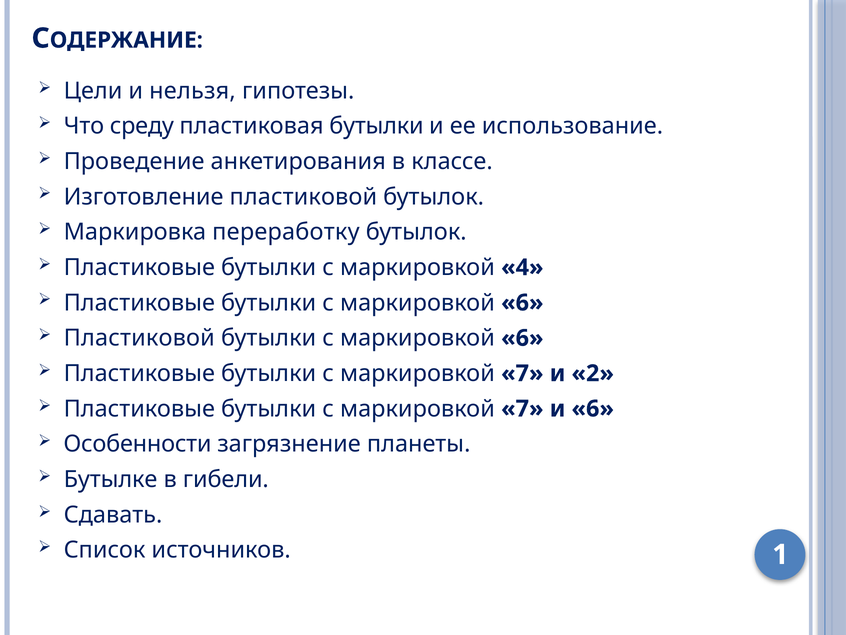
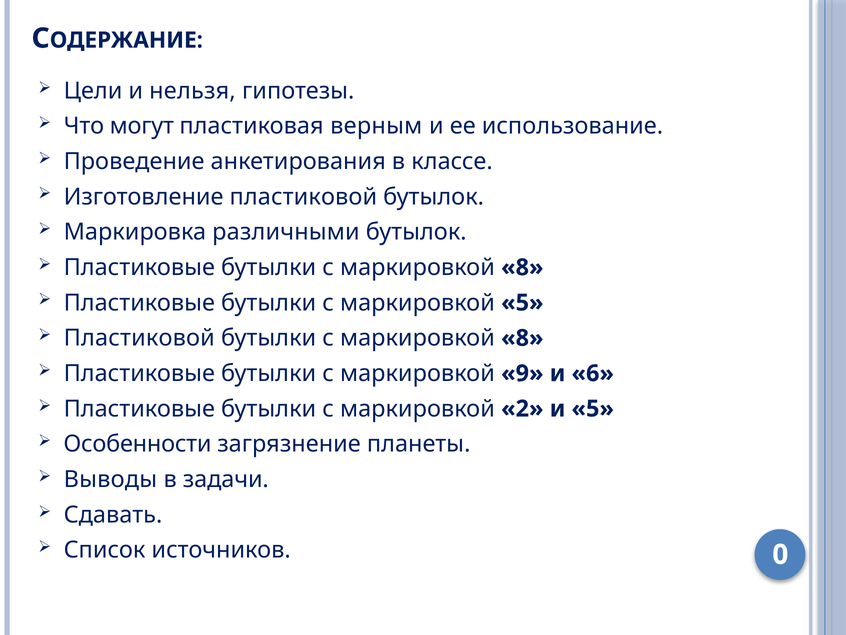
среду: среду -> могут (142, 126)
пластиковая бутылки: бутылки -> верным (376, 126)
переработку: переработку -> различными (286, 232)
4: 4 -> 8 (522, 267)
6: 6 -> 5 (522, 303)
6: 6 -> 8 (522, 338)
7: 7 -> 9 (522, 373)
2: 2 -> 6 (593, 373)
7: 7 -> 2 (522, 408)
и 6: 6 -> 5 (593, 408)
Бутылке: Бутылке -> Выводы (110, 479)
гибели: гибели -> задачи (226, 479)
1: 1 -> 0 (780, 554)
